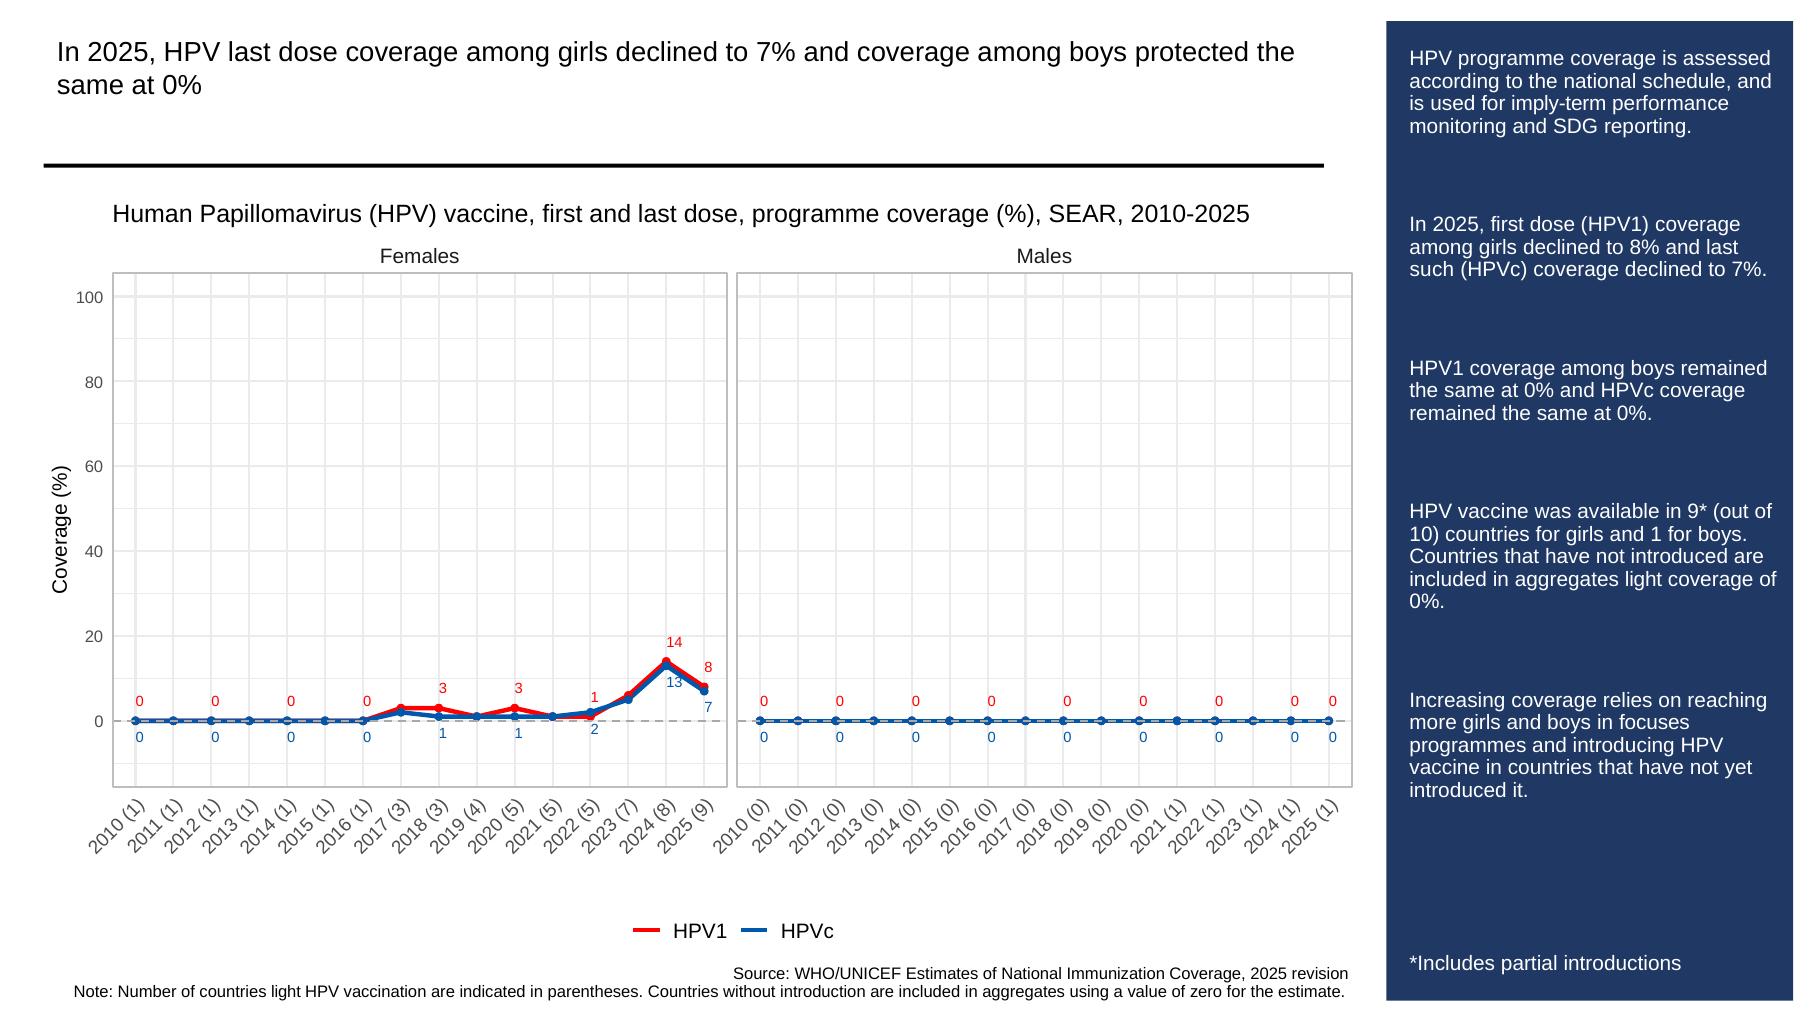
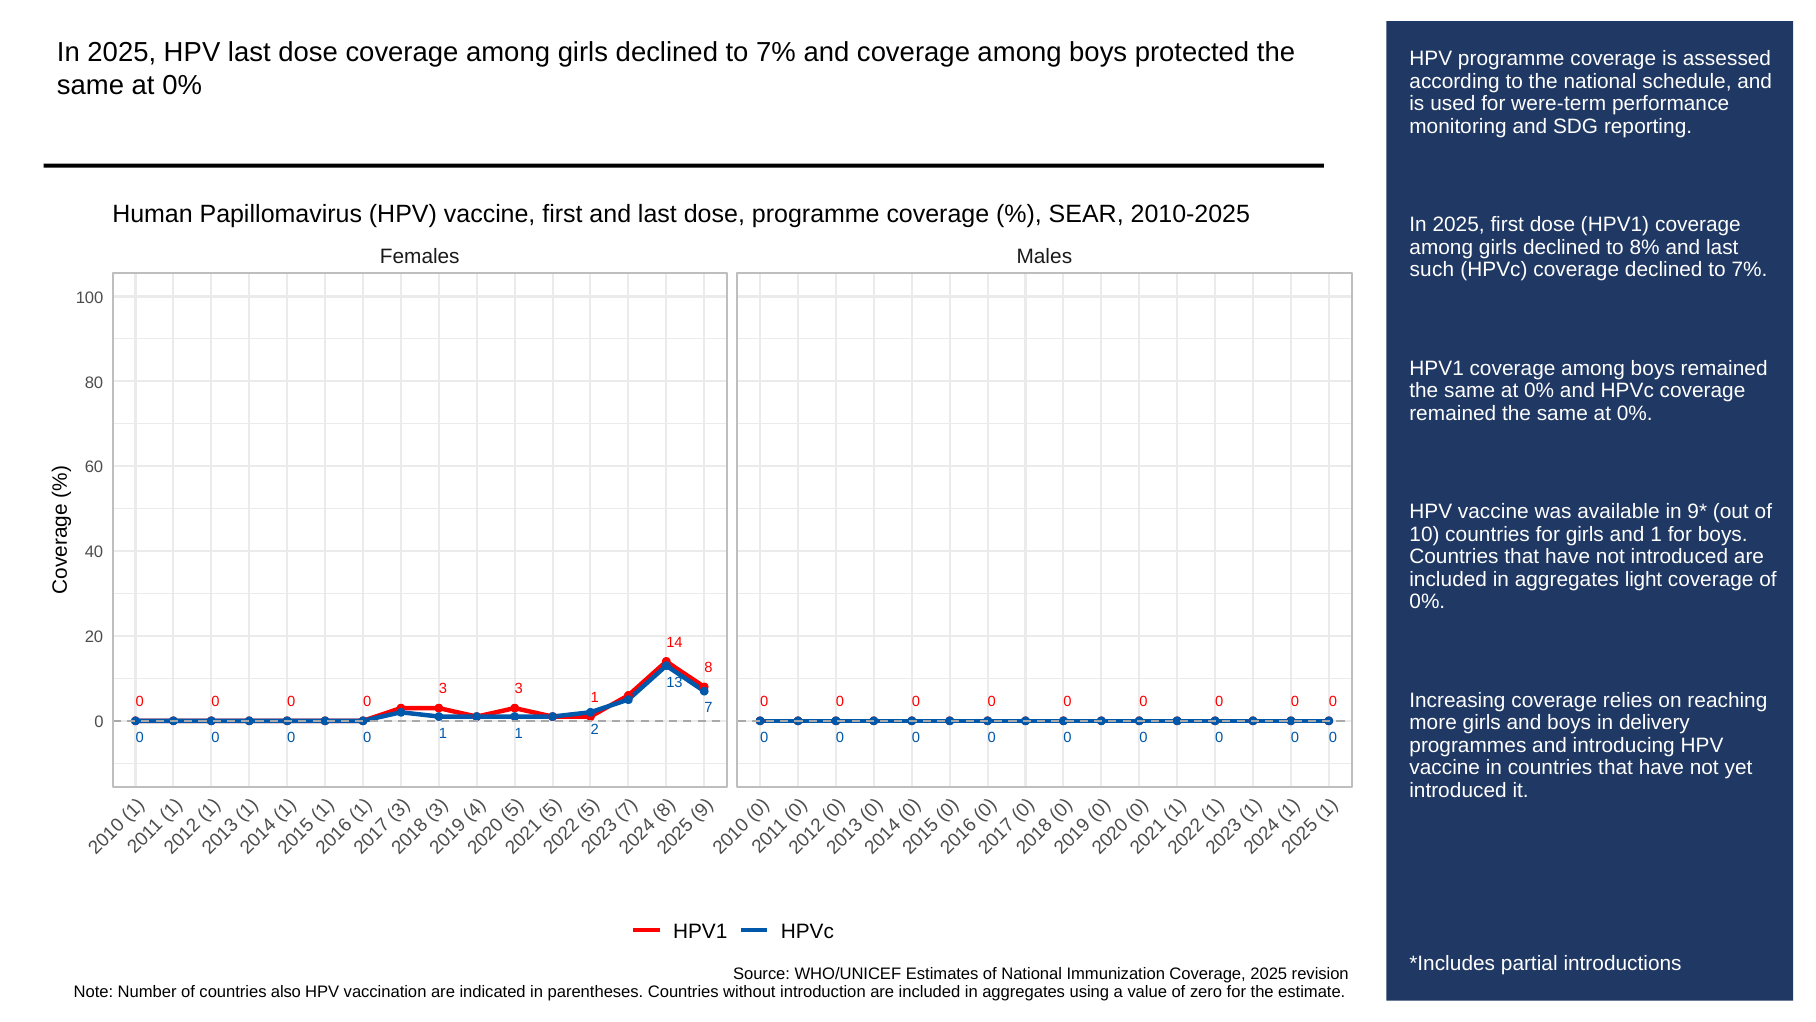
imply-term: imply-term -> were-term (1559, 104)
focuses: focuses -> delivery (1654, 723)
countries light: light -> also (286, 992)
